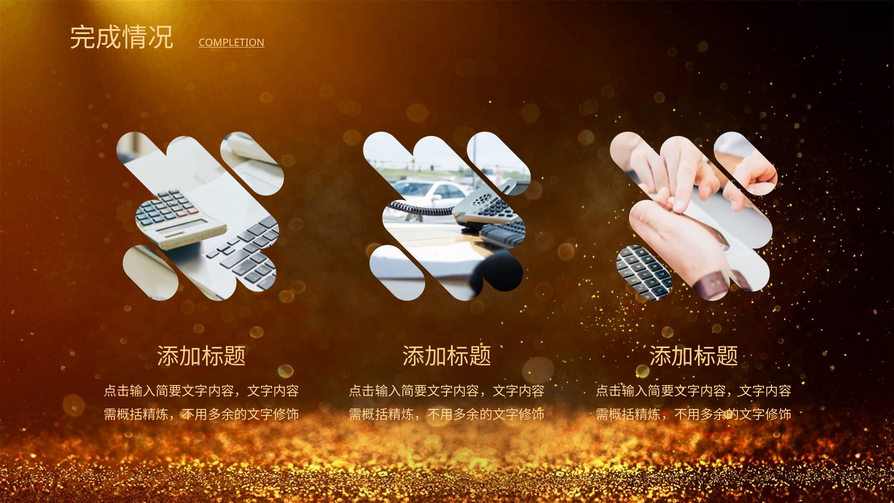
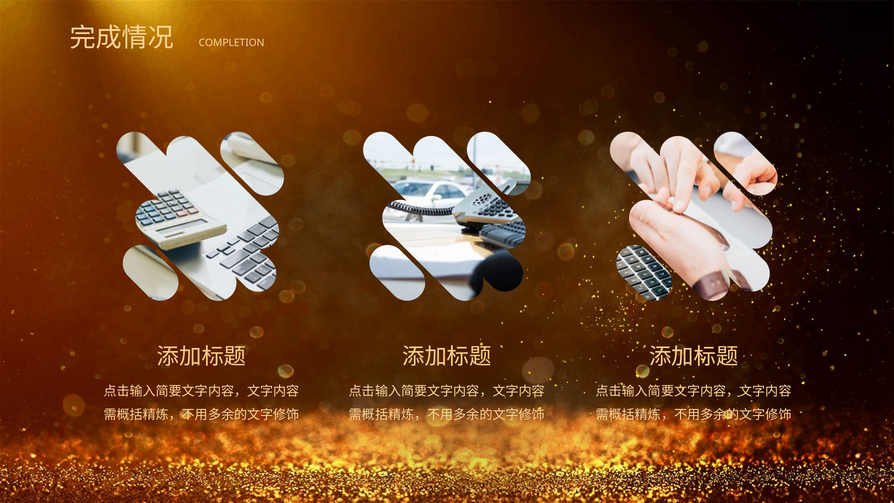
COMPLETION underline: present -> none (232, 43)
